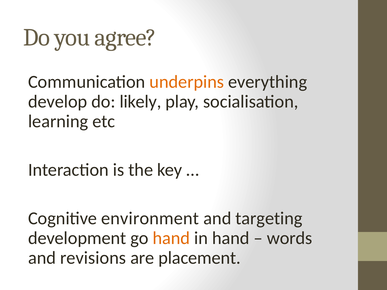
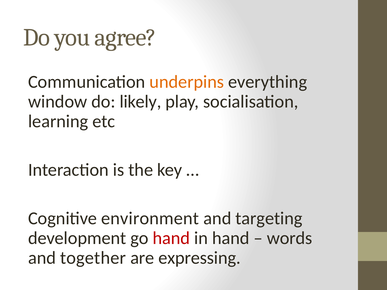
develop: develop -> window (58, 102)
hand colour: orange -> red (171, 238)
revisions: revisions -> together (93, 258)
placement: placement -> expressing (199, 258)
